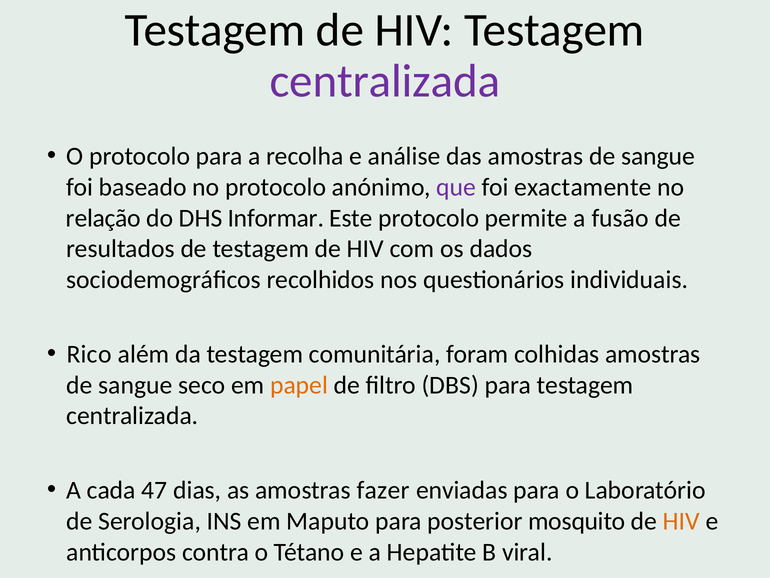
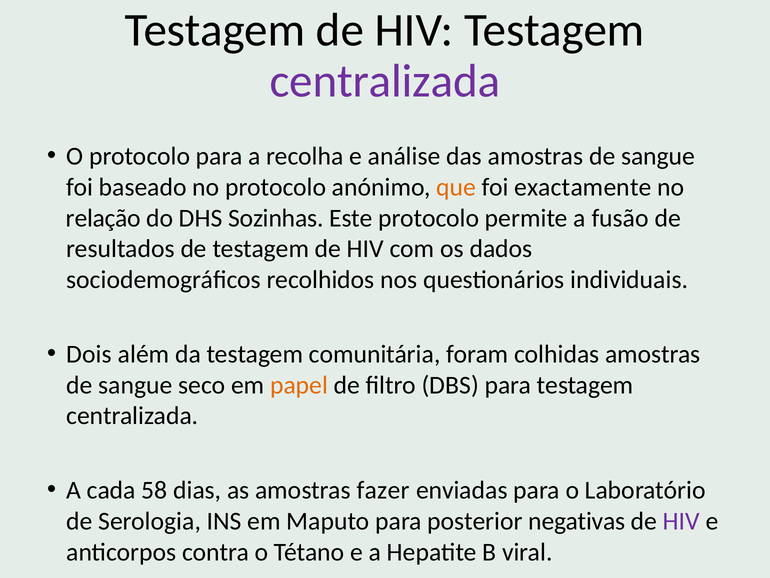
que colour: purple -> orange (456, 187)
Informar: Informar -> Sozinhas (276, 218)
Rico: Rico -> Dois (89, 354)
47: 47 -> 58 (154, 490)
mosquito: mosquito -> negativas (577, 521)
HIV colour: orange -> purple (681, 521)
